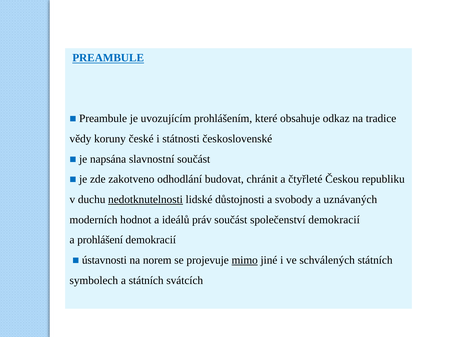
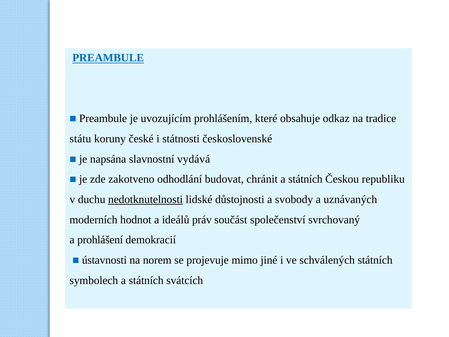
vědy: vědy -> státu (80, 139)
slavnostní součást: součást -> vydává (194, 159)
chránit a čtyřleté: čtyřleté -> státních (305, 179)
společenství demokracií: demokracií -> svrchovaný (334, 220)
mimo underline: present -> none (245, 260)
